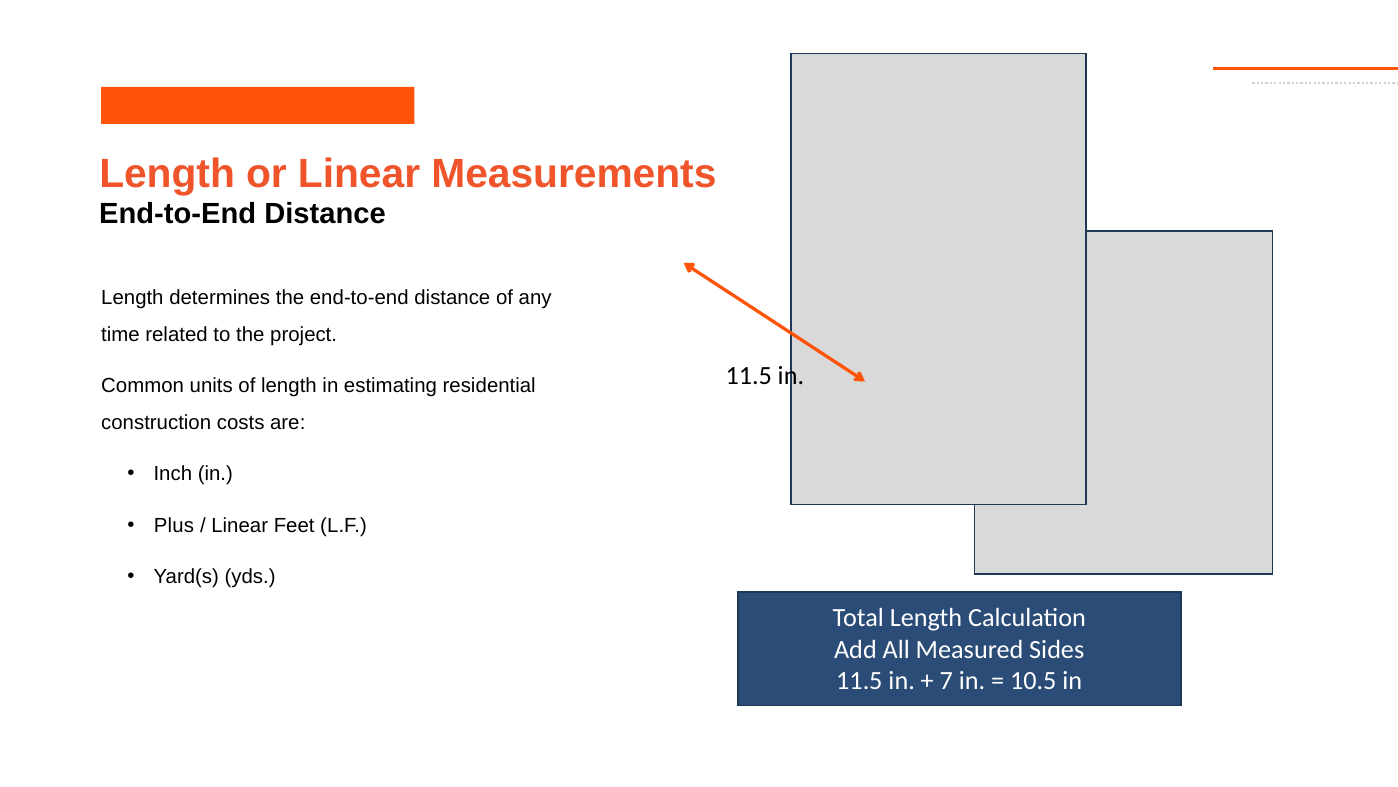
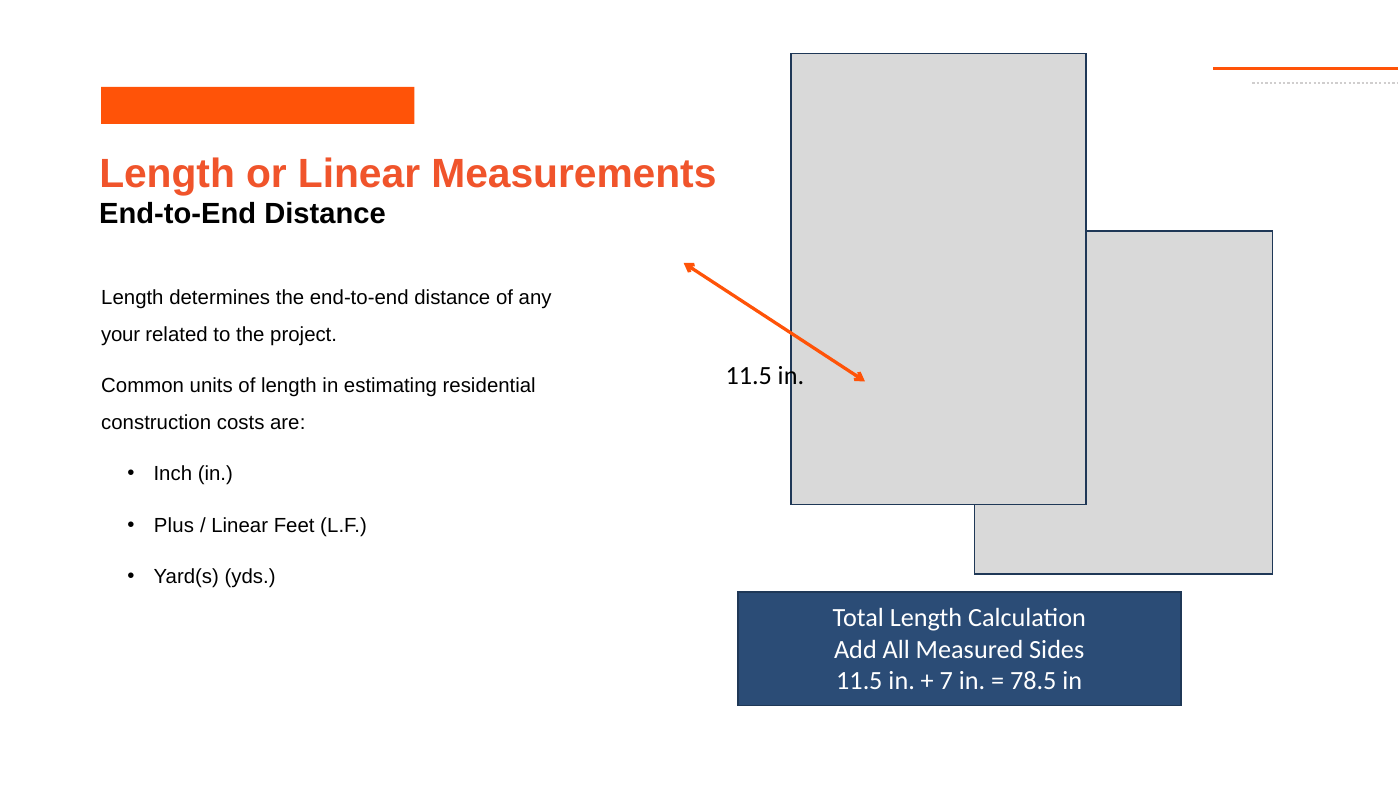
time: time -> your (121, 335)
10.5: 10.5 -> 78.5 (1033, 680)
